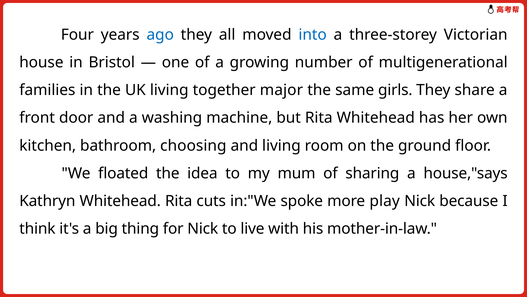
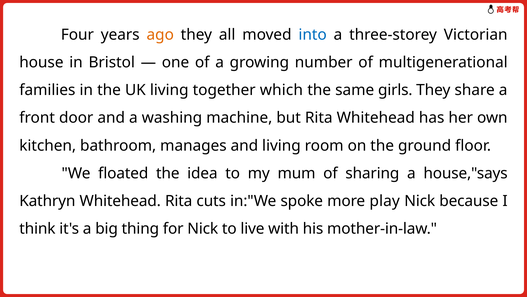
ago colour: blue -> orange (160, 35)
major: major -> which (281, 90)
choosing: choosing -> manages (193, 145)
